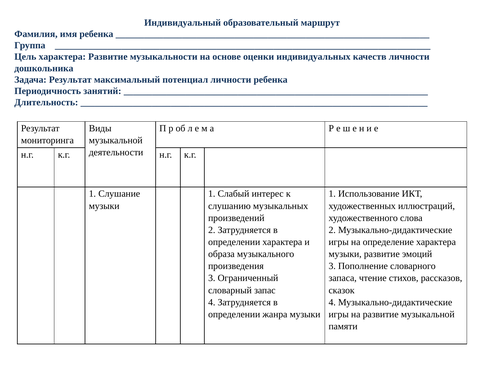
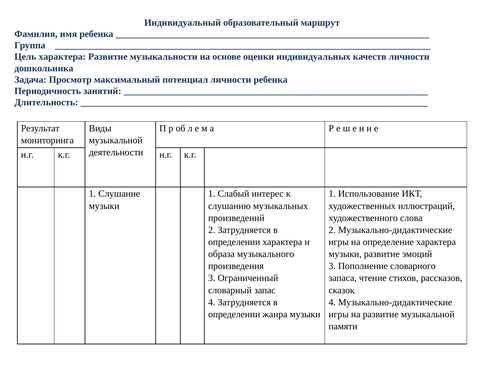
Задача Результат: Результат -> Просмотр (70, 80)
